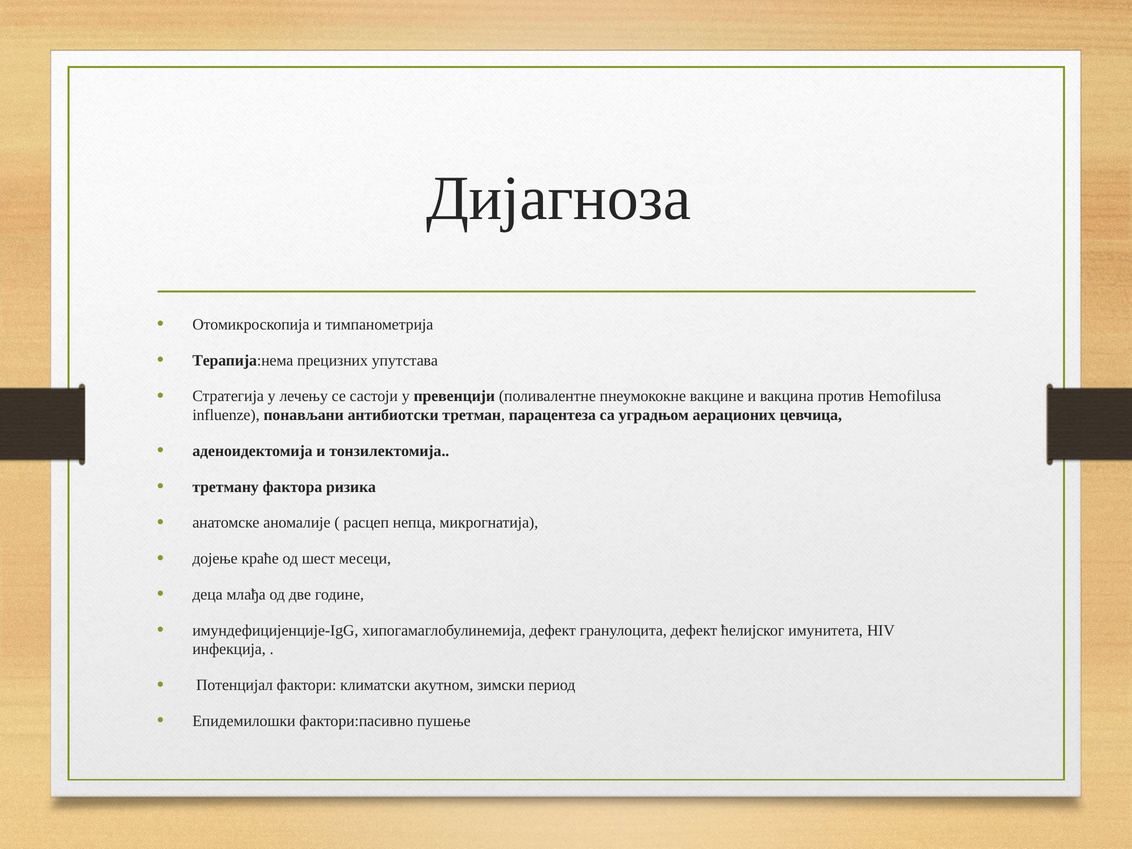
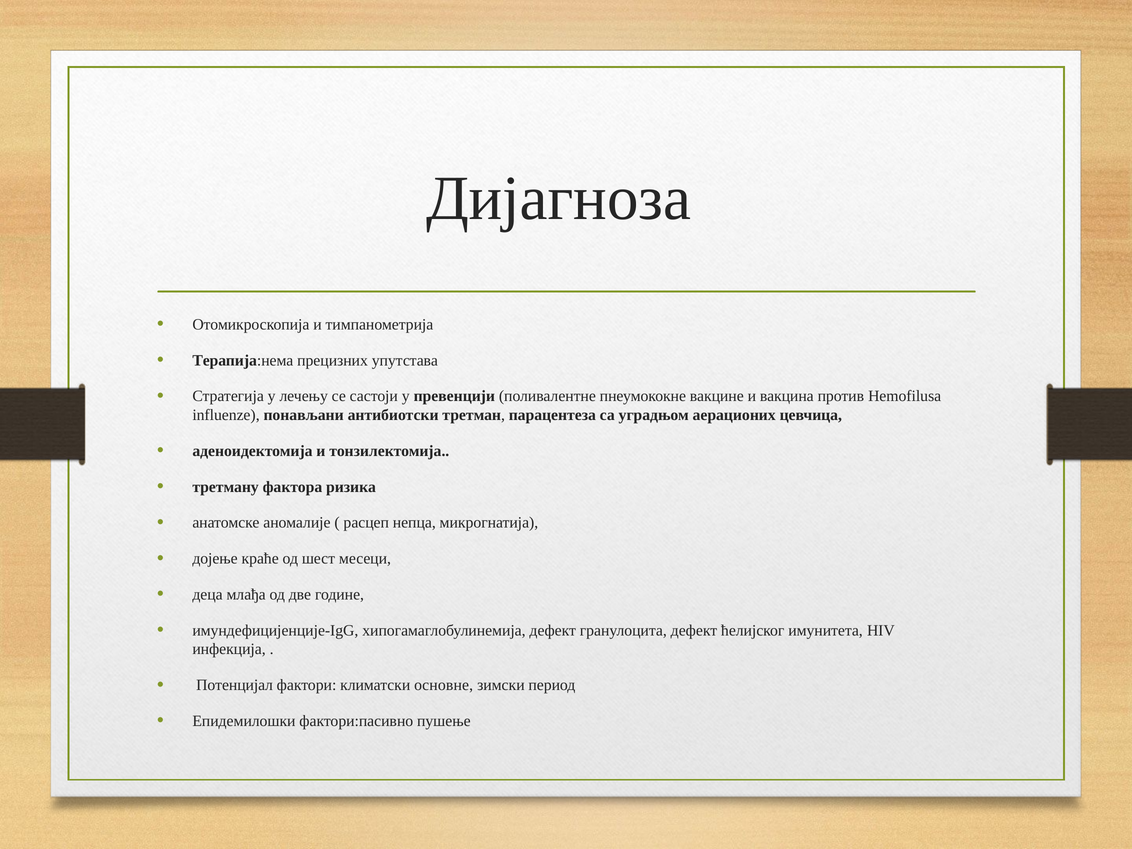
акутном: акутном -> основне (444, 685)
